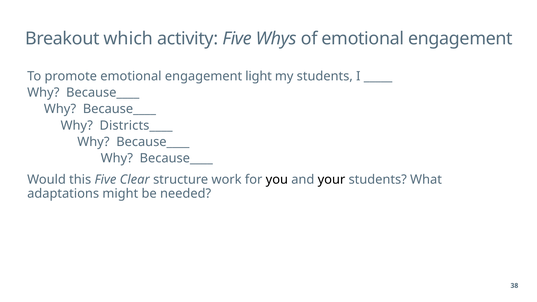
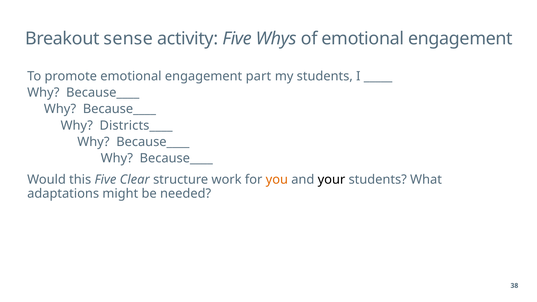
which: which -> sense (128, 38)
light: light -> part (258, 76)
you colour: black -> orange (277, 180)
